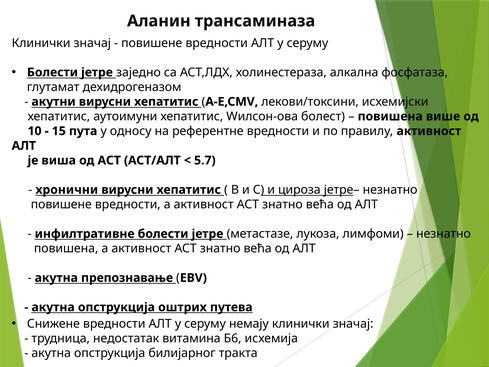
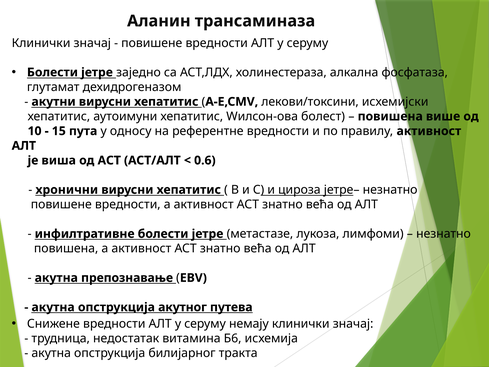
5.7: 5.7 -> 0.6 (205, 160)
оштрих: оштрих -> акутног (182, 307)
